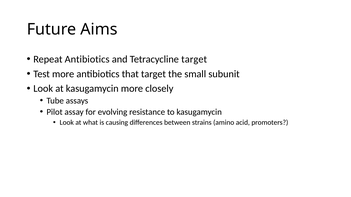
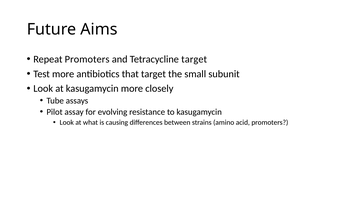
Repeat Antibiotics: Antibiotics -> Promoters (87, 59)
